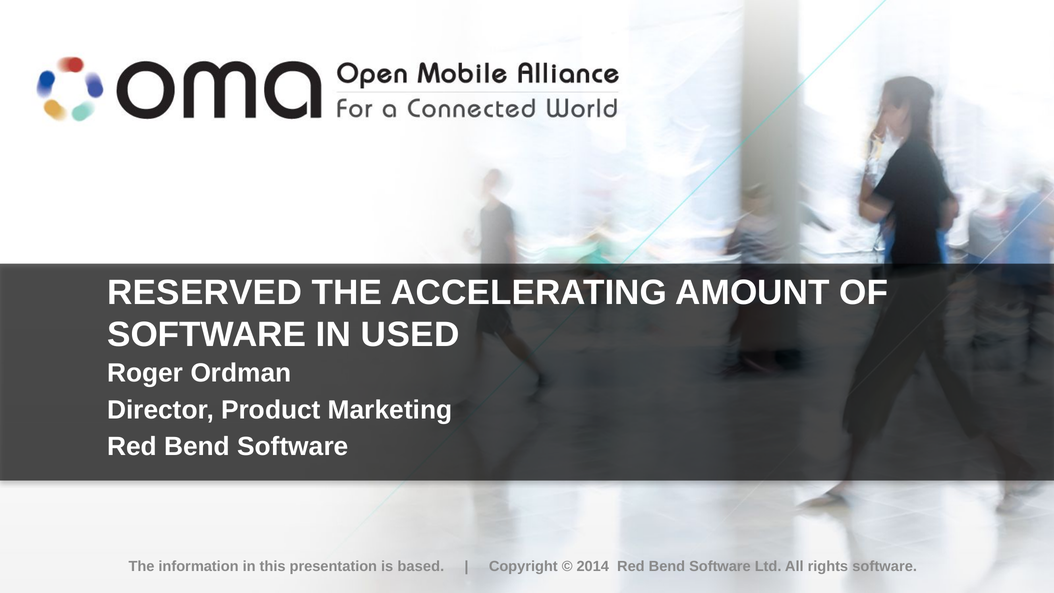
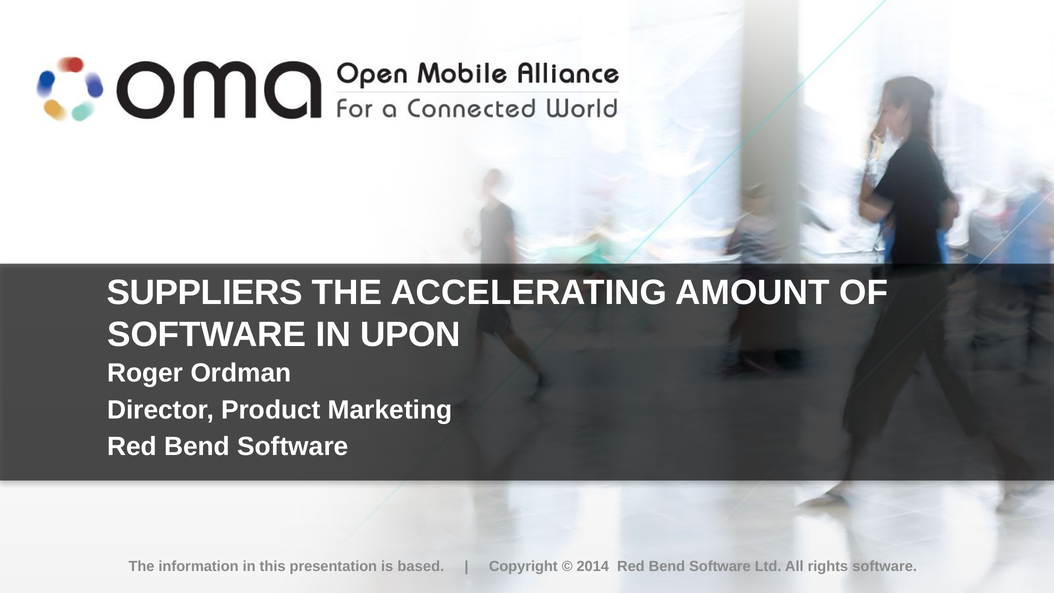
RESERVED: RESERVED -> SUPPLIERS (205, 293)
USED: USED -> UPON (411, 335)
